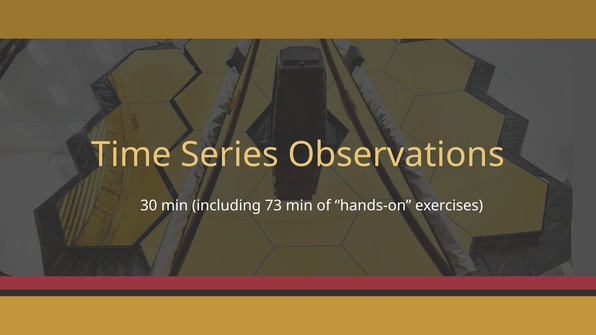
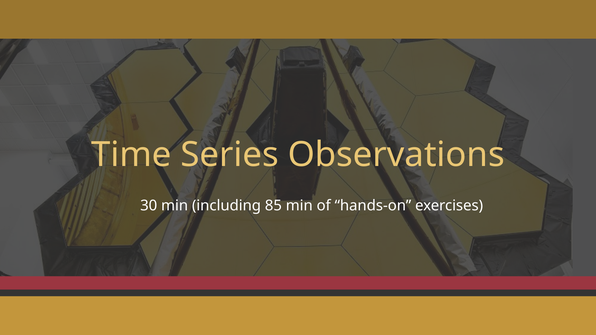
73: 73 -> 85 (273, 206)
